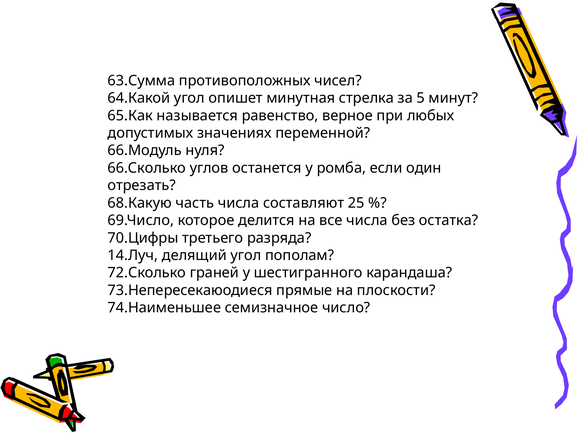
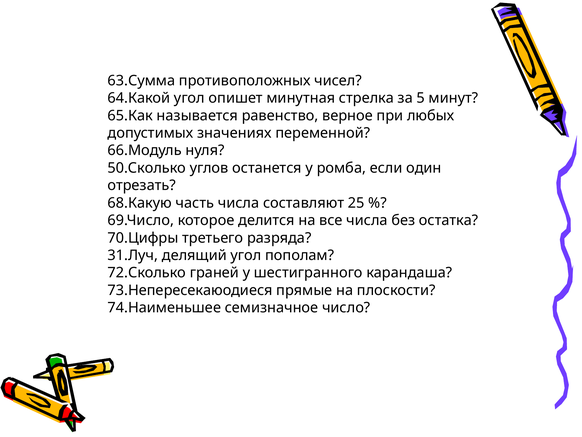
66.Сколько: 66.Сколько -> 50.Сколько (147, 168)
14.Луч: 14.Луч -> 31.Луч (133, 255)
